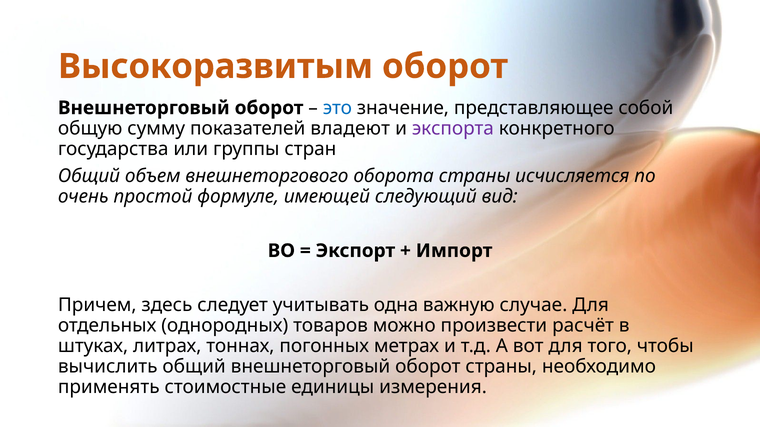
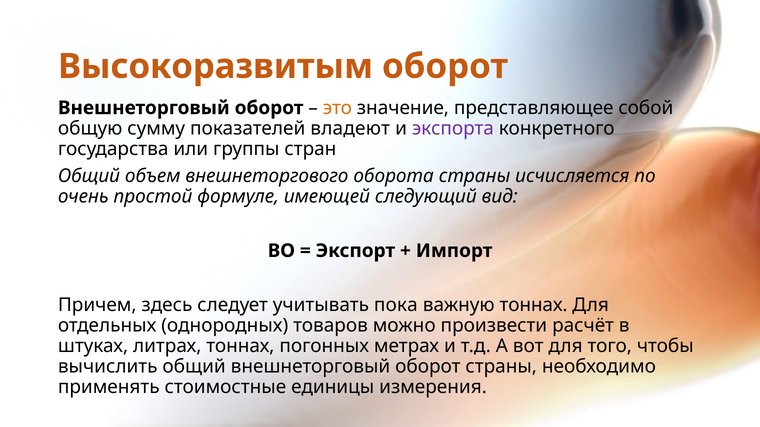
это colour: blue -> orange (337, 108)
одна: одна -> пока (396, 305)
важную случае: случае -> тоннах (534, 305)
